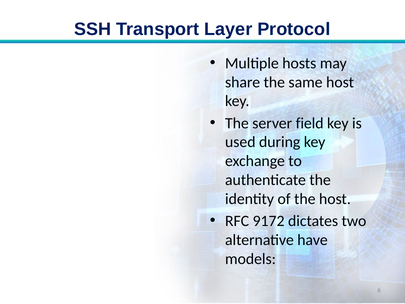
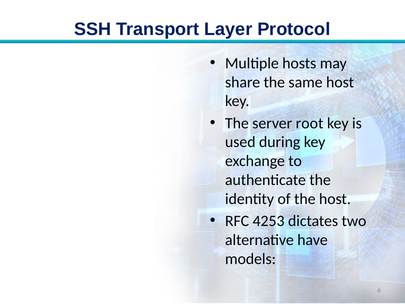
field: field -> root (310, 123)
9172: 9172 -> 4253 (269, 221)
